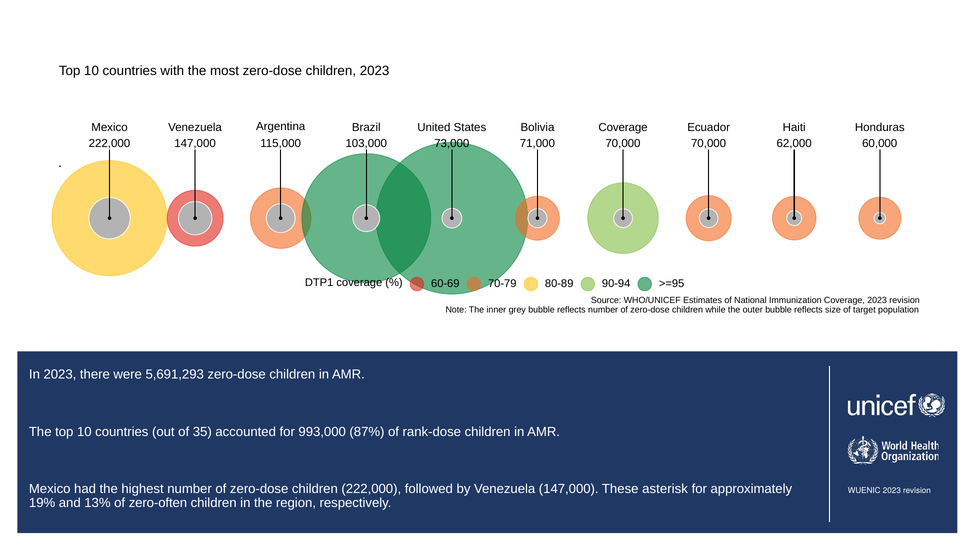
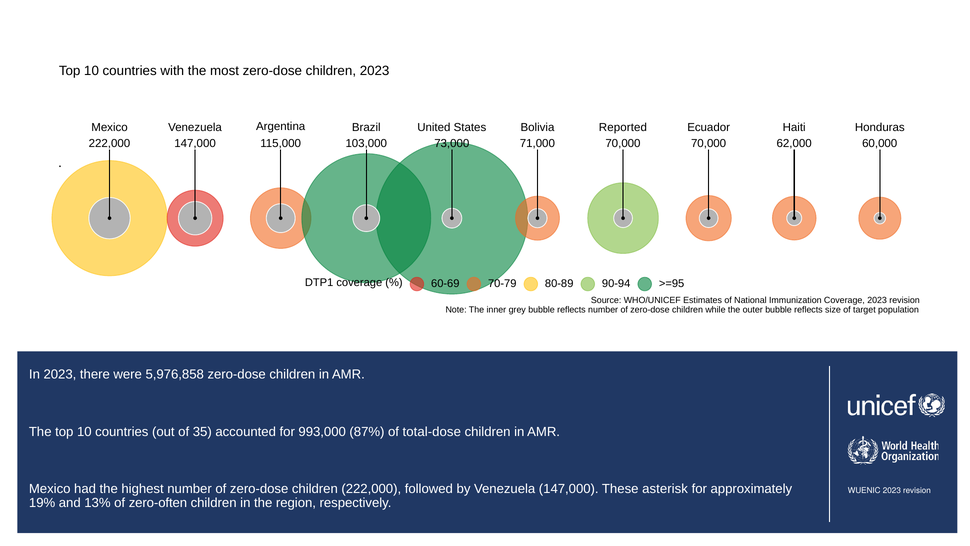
Coverage: Coverage -> Reported (623, 127)
5,691,293: 5,691,293 -> 5,976,858 (175, 374)
rank-dose: rank-dose -> total-dose (432, 431)
